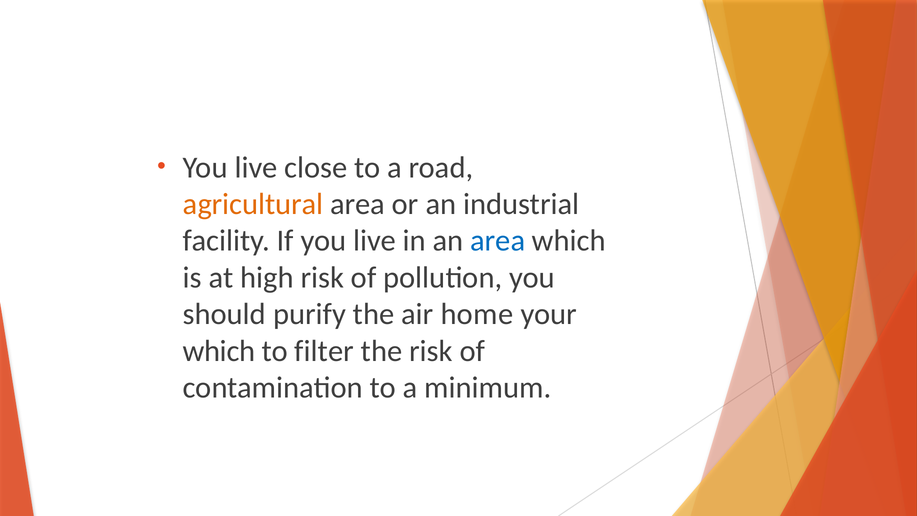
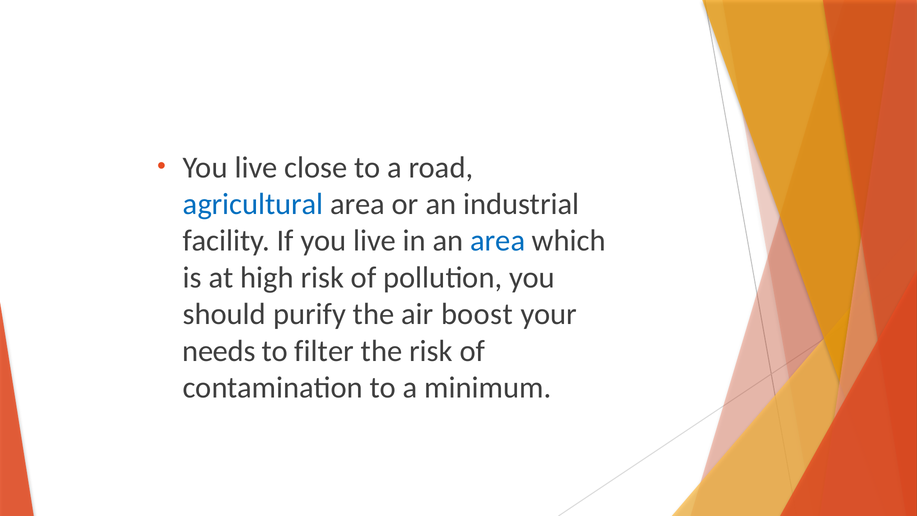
agricultural colour: orange -> blue (253, 204)
home: home -> boost (477, 314)
which: which -> needs (219, 351)
